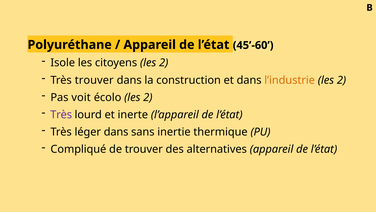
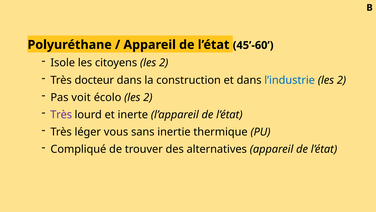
Très trouver: trouver -> docteur (94, 80)
l’industrie colour: orange -> blue (290, 80)
léger dans: dans -> vous (116, 132)
